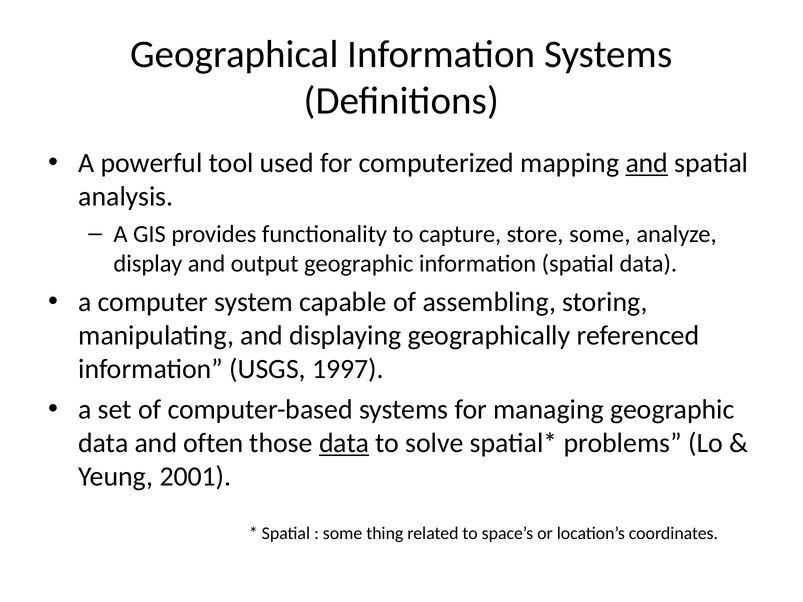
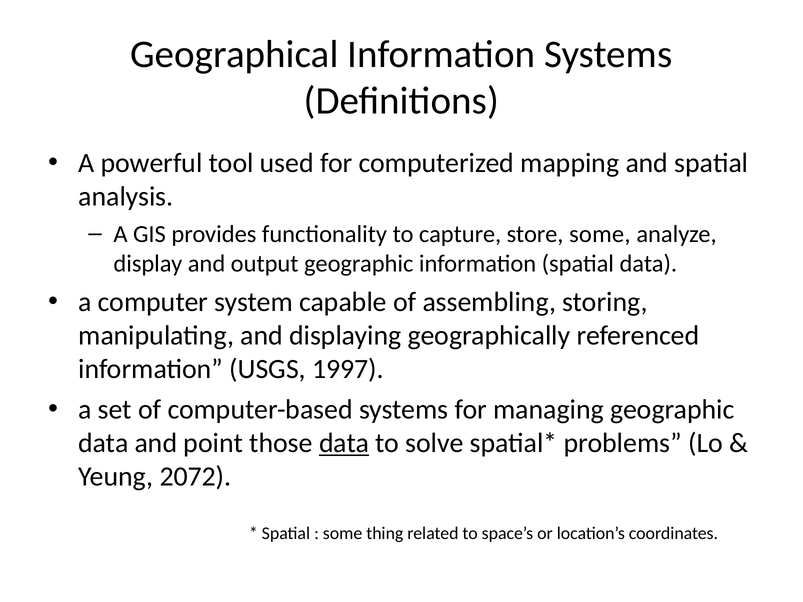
and underline: present -> none (647, 163)
often: often -> point (213, 443)
2001: 2001 -> 2072 (195, 477)
